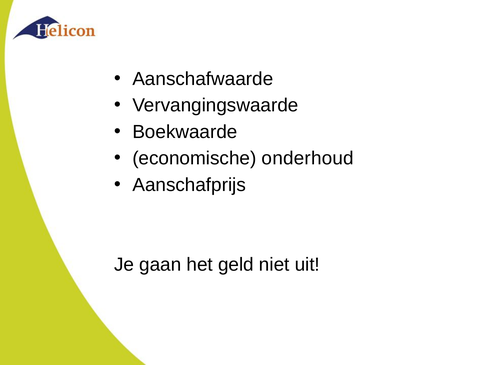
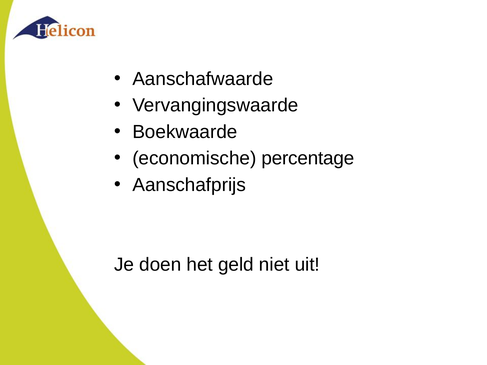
onderhoud: onderhoud -> percentage (308, 158)
gaan: gaan -> doen (160, 265)
